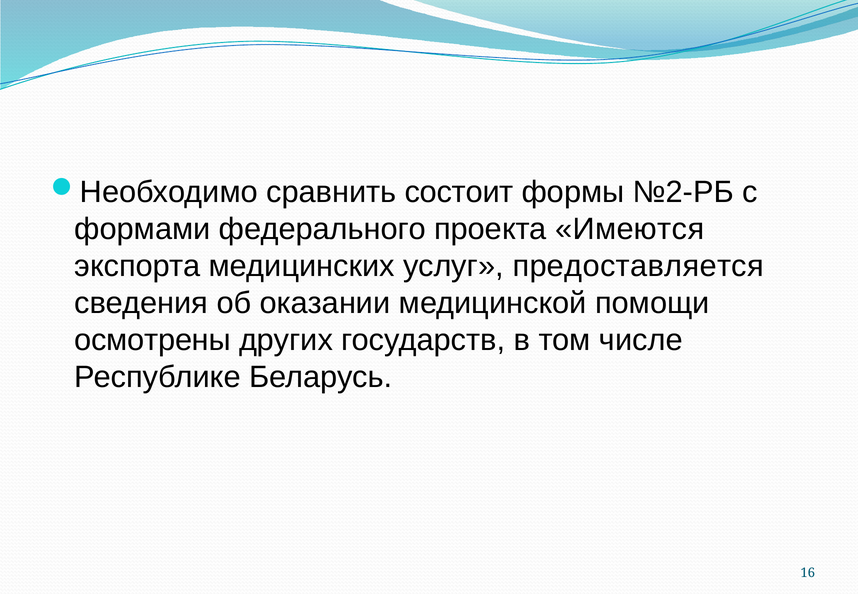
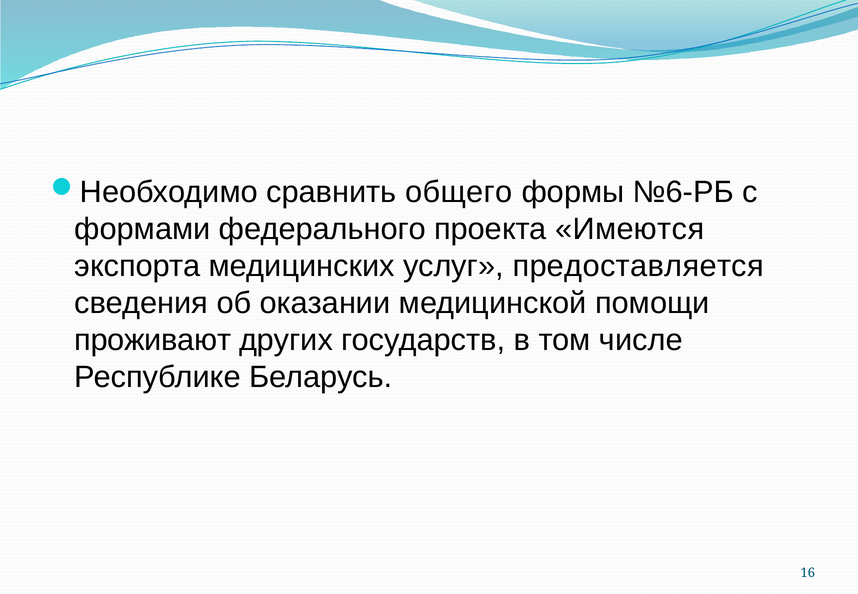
состоит: состоит -> общего (459, 192)
№2-РБ: №2-РБ -> №6-РБ (683, 192)
осмотрены: осмотрены -> проживают (153, 340)
